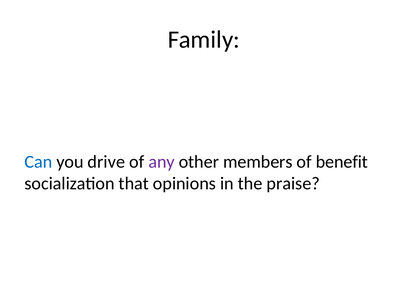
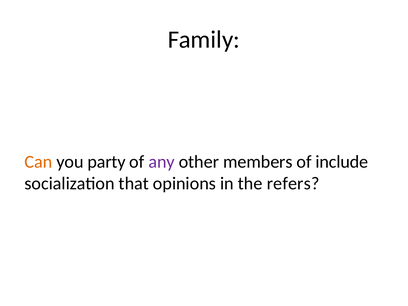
Can colour: blue -> orange (38, 162)
drive: drive -> party (107, 162)
benefit: benefit -> include (342, 162)
praise: praise -> refers (293, 184)
